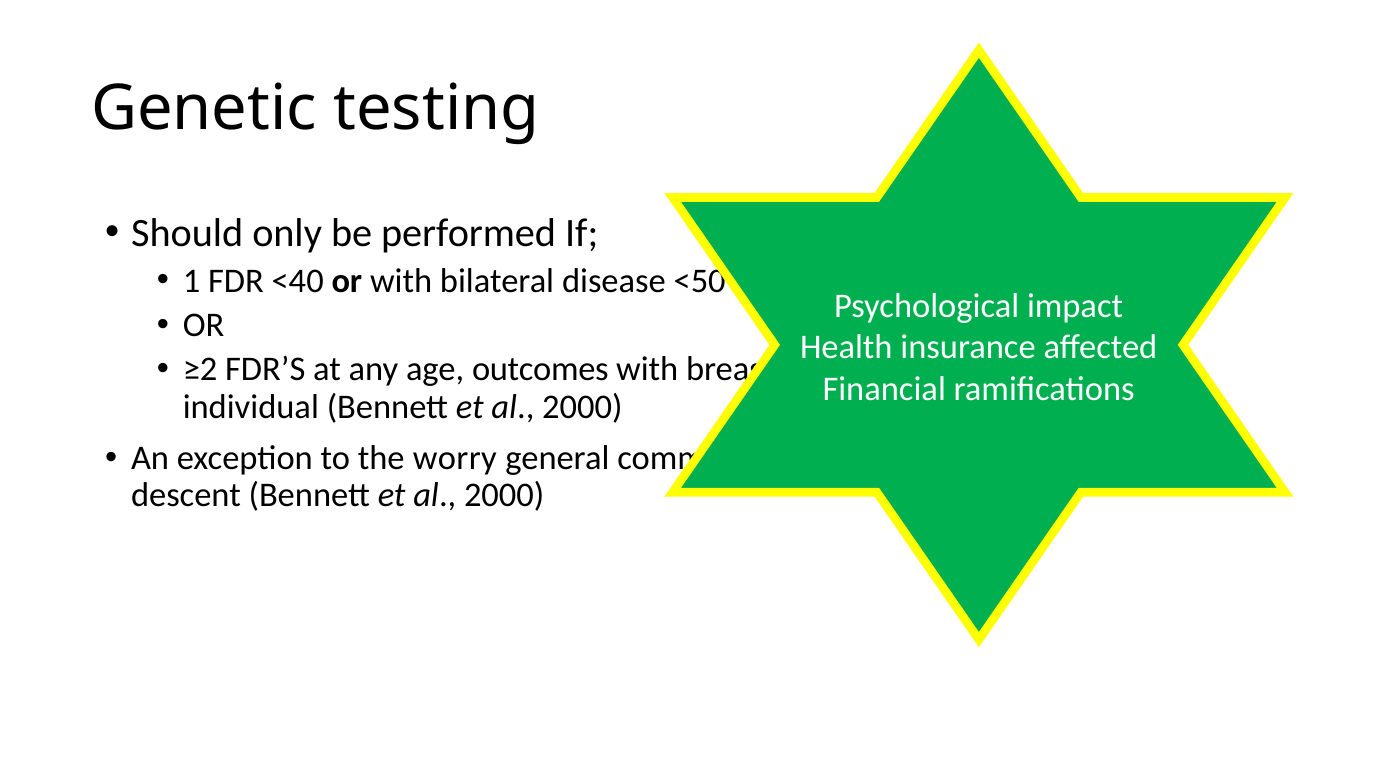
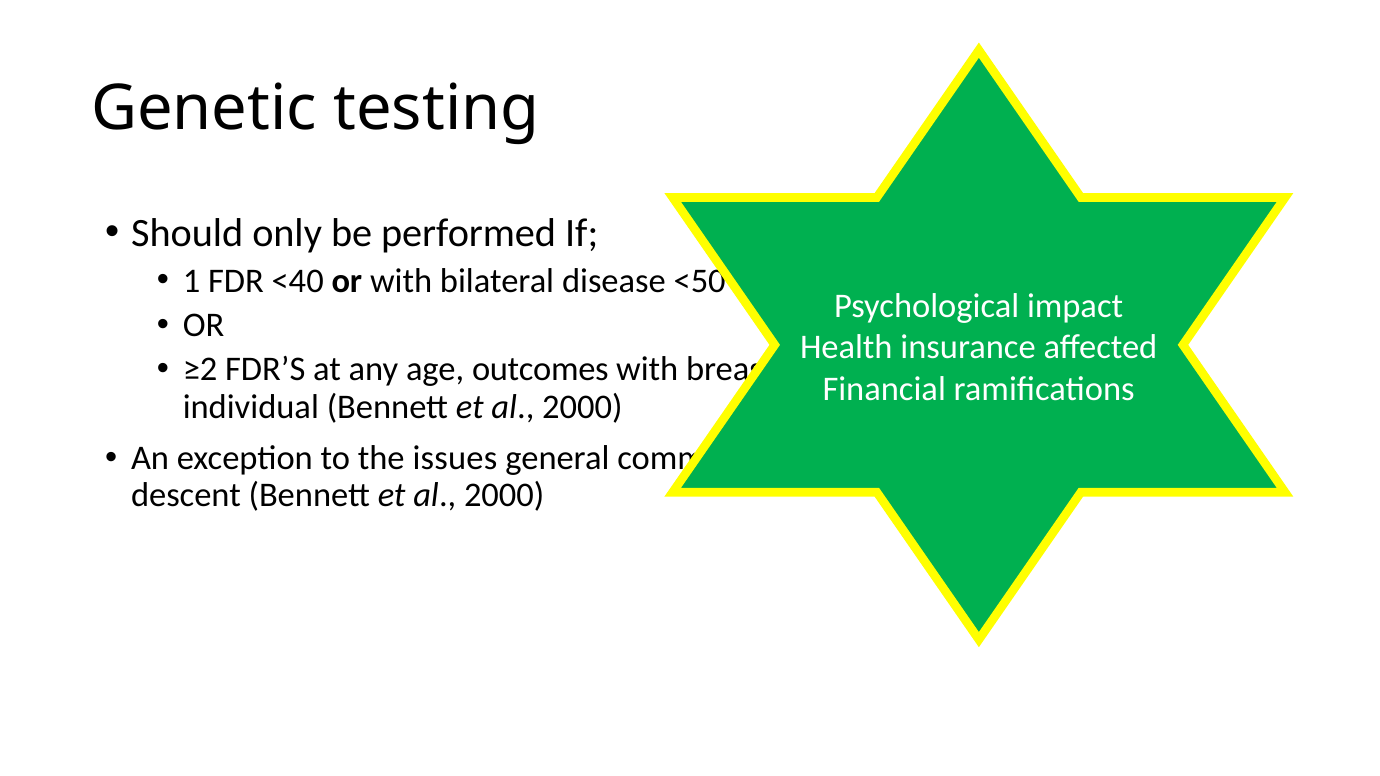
worry: worry -> issues (455, 459)
